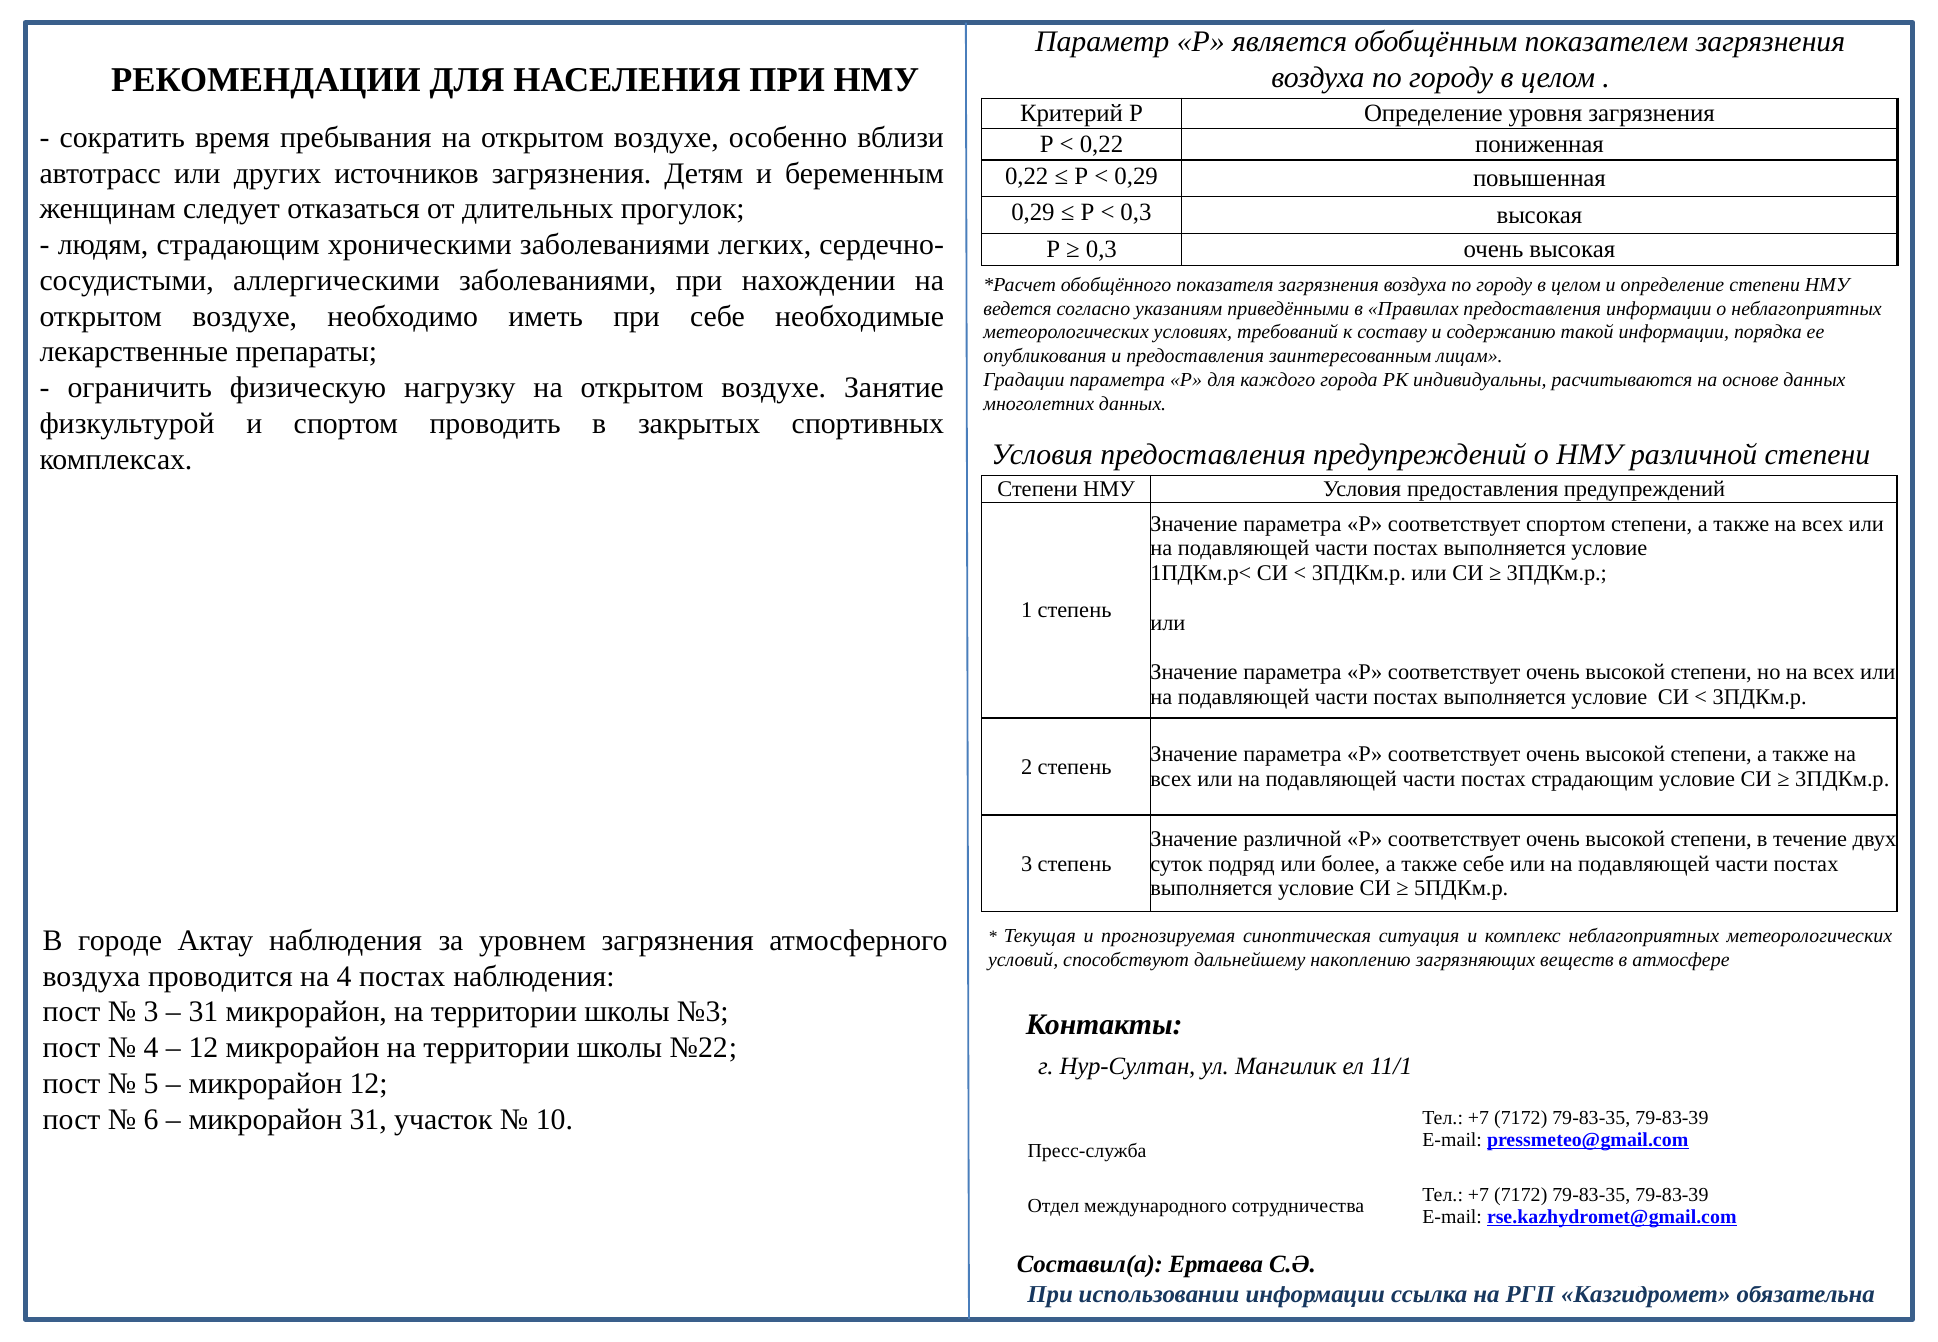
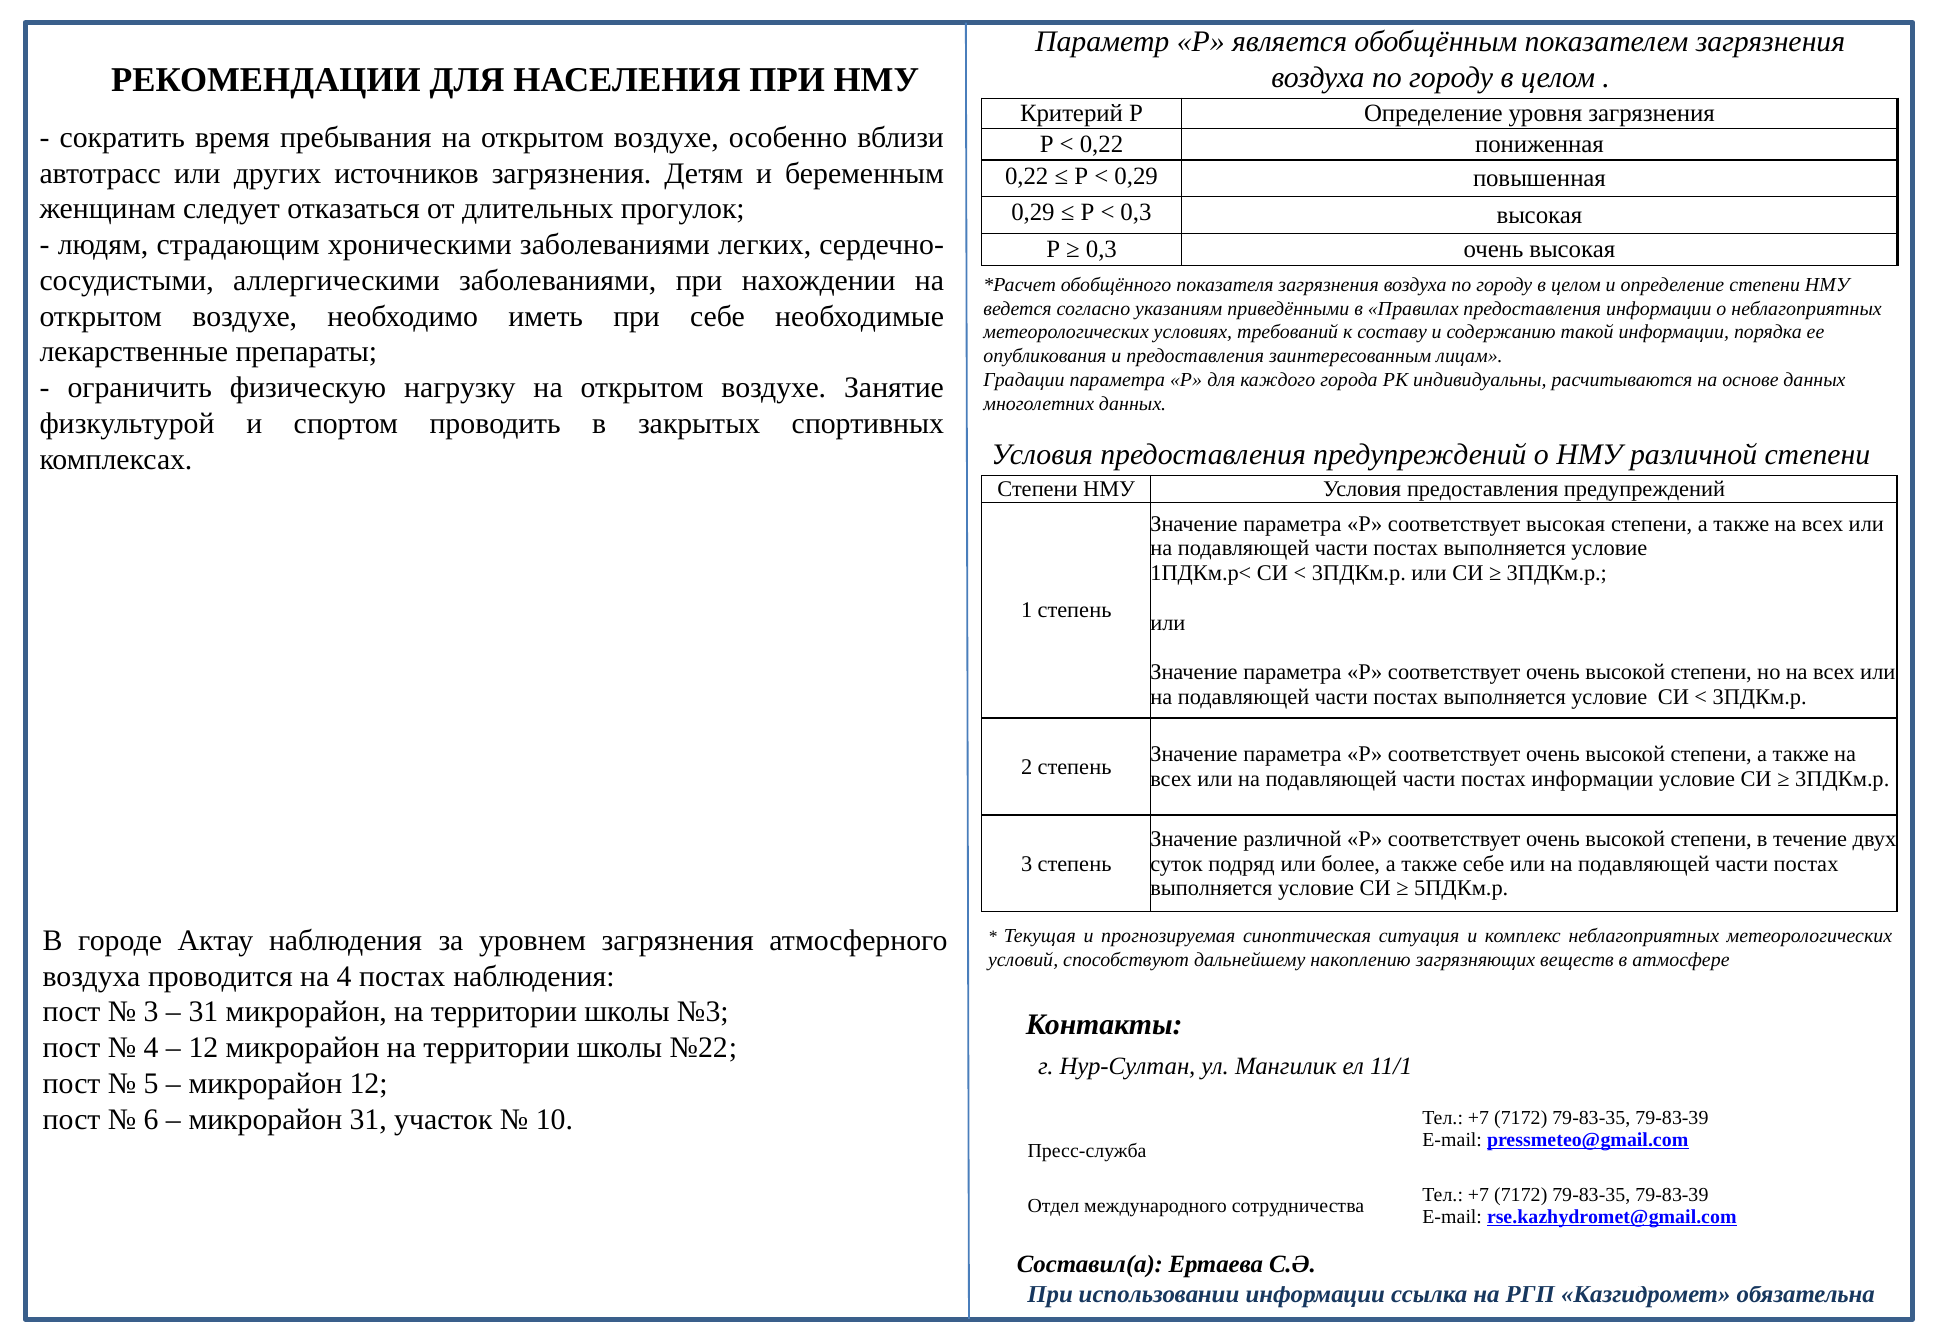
соответствует спортом: спортом -> высокая (1566, 524)
постах страдающим: страдающим -> информации (1592, 779)
